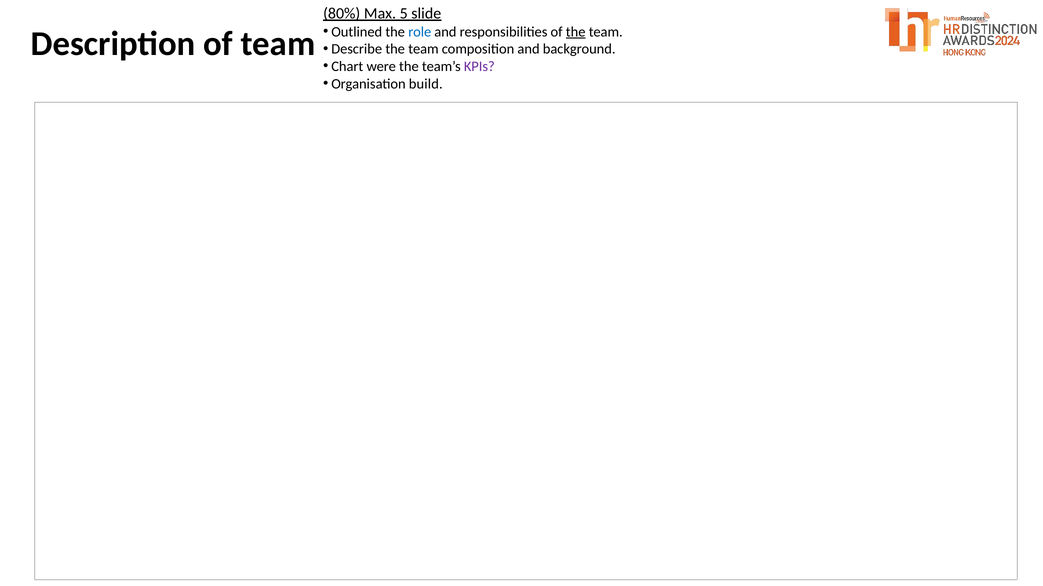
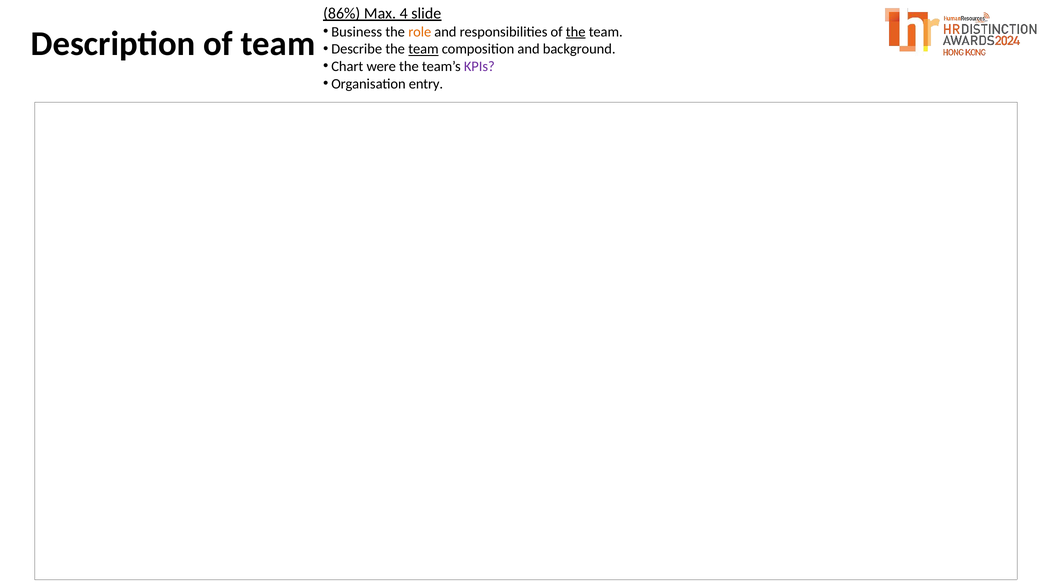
80%: 80% -> 86% (342, 14)
5: 5 -> 4 (404, 14)
Outlined: Outlined -> Business (357, 32)
role colour: blue -> orange (420, 32)
team underline: none -> present (423, 49)
build: build -> entry (426, 84)
